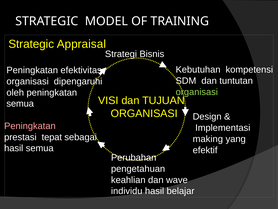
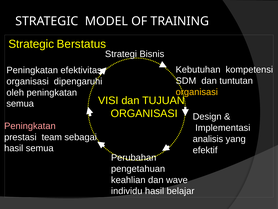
Appraisal: Appraisal -> Berstatus (81, 44)
organisasi colour: light green -> yellow (197, 92)
tepat: tepat -> team (52, 137)
making: making -> analisis (208, 139)
